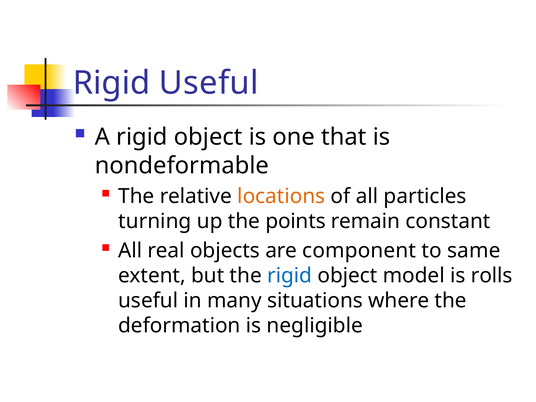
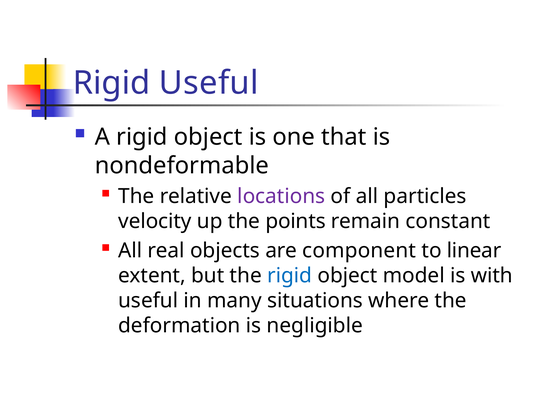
locations colour: orange -> purple (281, 196)
turning: turning -> velocity (155, 221)
same: same -> linear (474, 251)
rolls: rolls -> with (492, 276)
